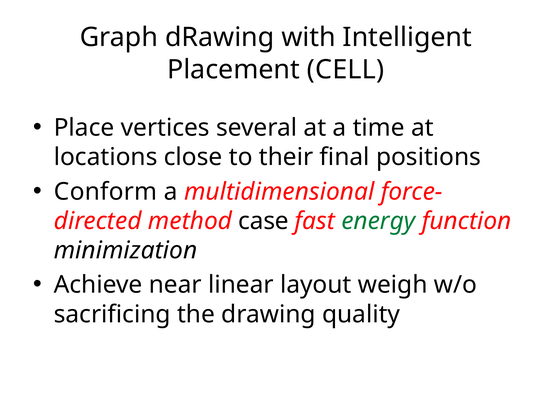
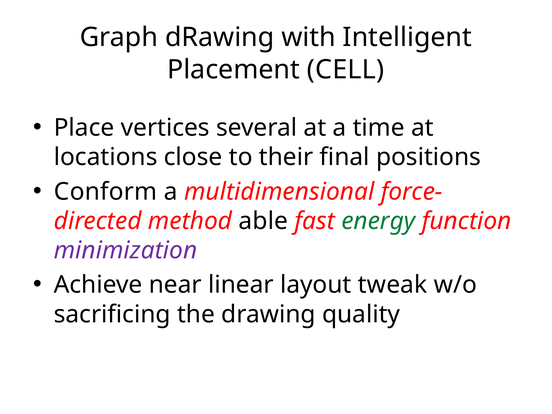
case: case -> able (263, 221)
minimization colour: black -> purple (126, 250)
weigh: weigh -> tweak (393, 285)
